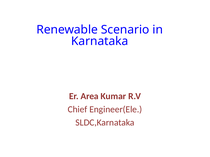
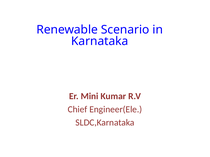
Area: Area -> Mini (90, 97)
